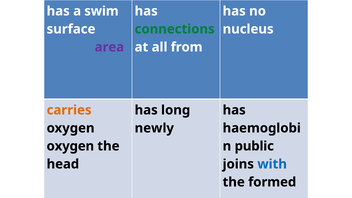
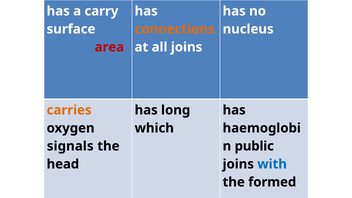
swim: swim -> carry (101, 11)
connections colour: green -> orange (175, 29)
area colour: purple -> red (109, 47)
all from: from -> joins (187, 47)
newly: newly -> which (154, 128)
oxygen: oxygen -> signals (70, 146)
